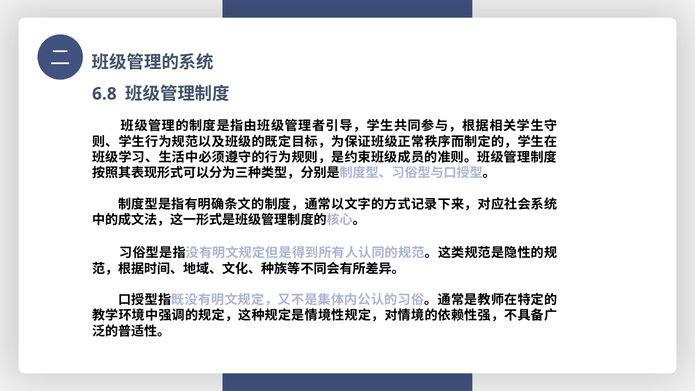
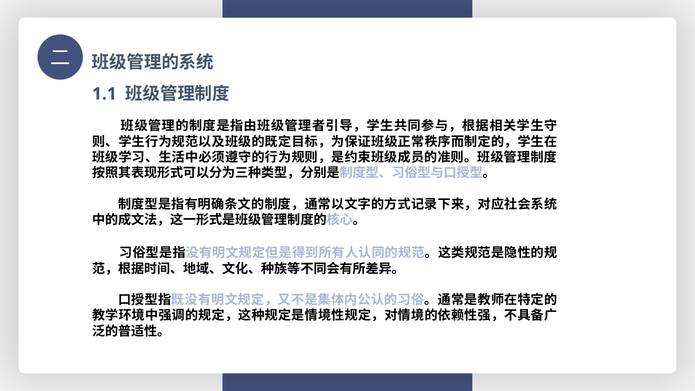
6.8: 6.8 -> 1.1 (104, 94)
